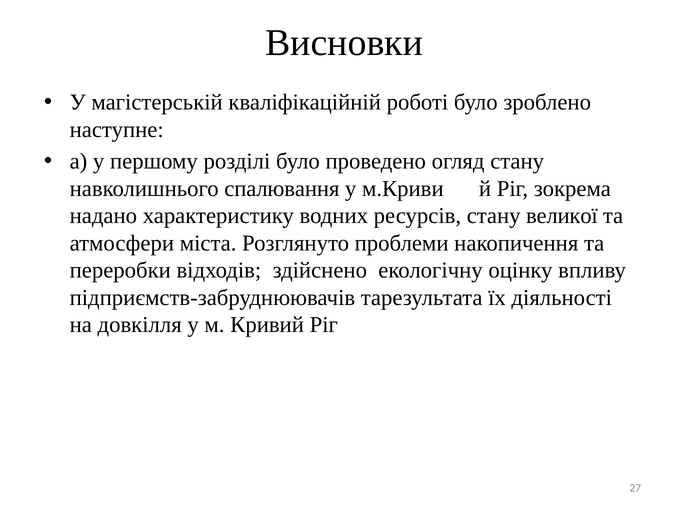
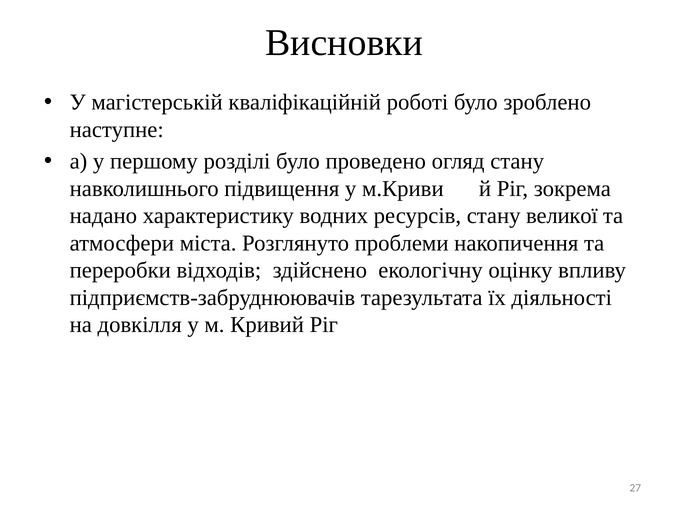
спалювання: спалювання -> підвищення (282, 189)
